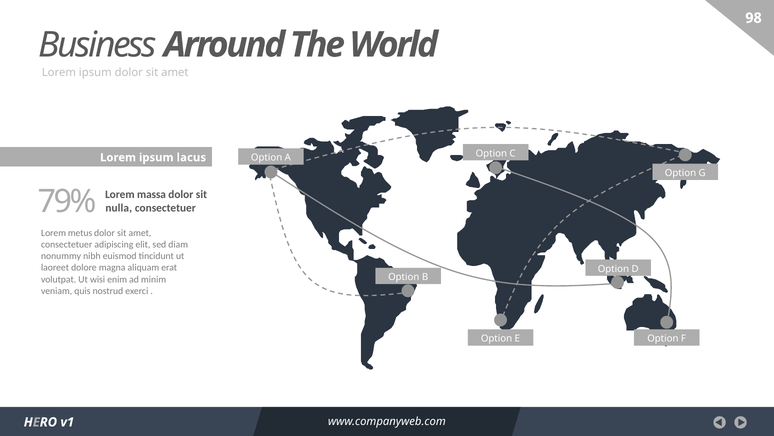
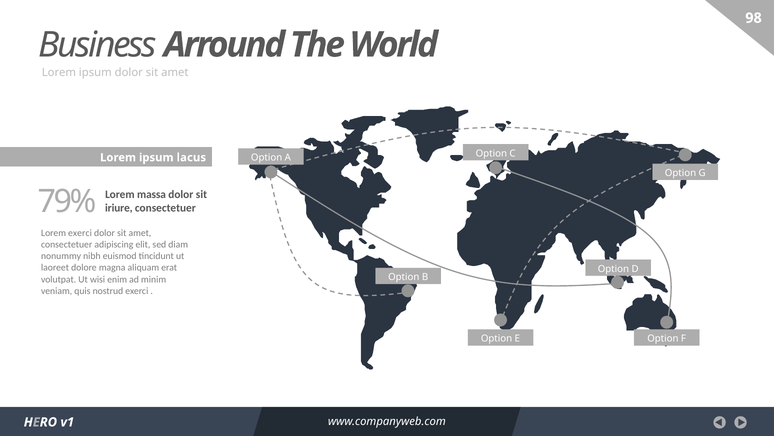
nulla: nulla -> iriure (119, 208)
Lorem metus: metus -> exerci (80, 233)
